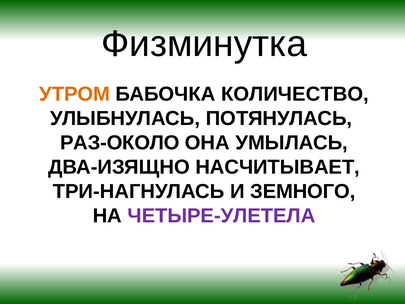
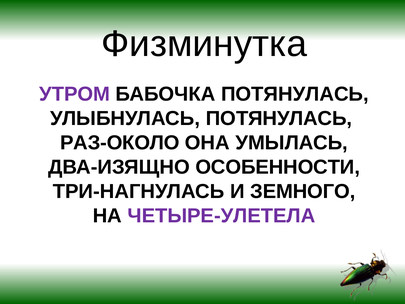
УТРОМ colour: orange -> purple (75, 94)
БАБОЧКА КОЛИЧЕСТВО: КОЛИЧЕСТВО -> ПОТЯНУЛАСЬ (295, 94)
НАСЧИТЫВАЕТ: НАСЧИТЫВАЕТ -> ОСОБЕННОСТИ (278, 167)
